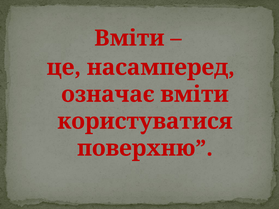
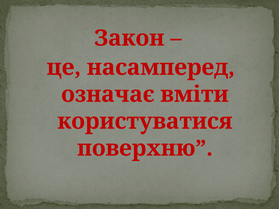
Вміти: Вміти -> Закон (129, 38)
